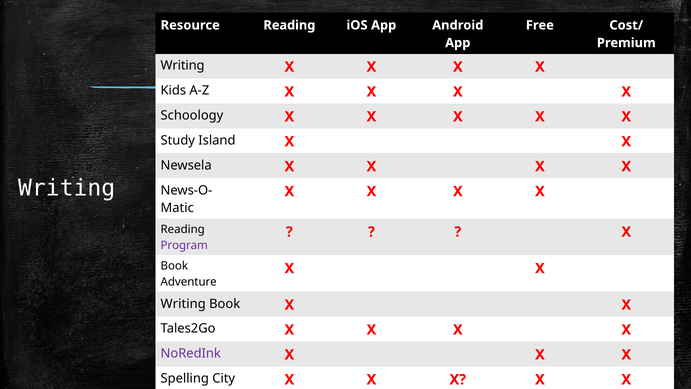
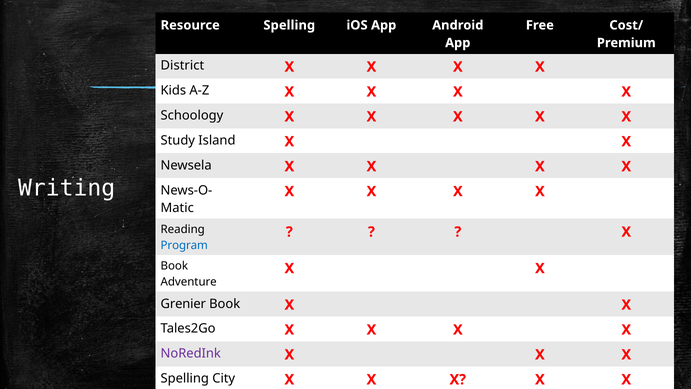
Resource Reading: Reading -> Spelling (289, 25)
Writing: Writing -> District (182, 66)
Program colour: purple -> blue (184, 245)
Writing: Writing -> Grenier (183, 304)
